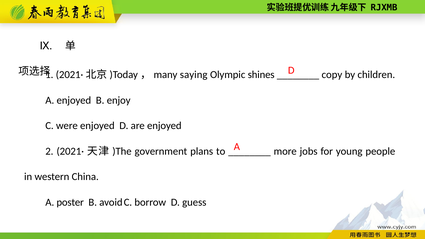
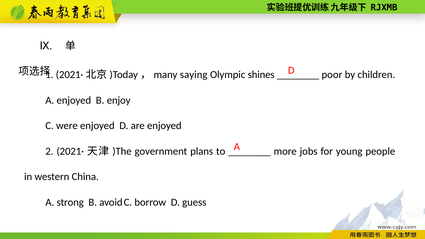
copy: copy -> poor (332, 75)
poster: poster -> strong (70, 202)
